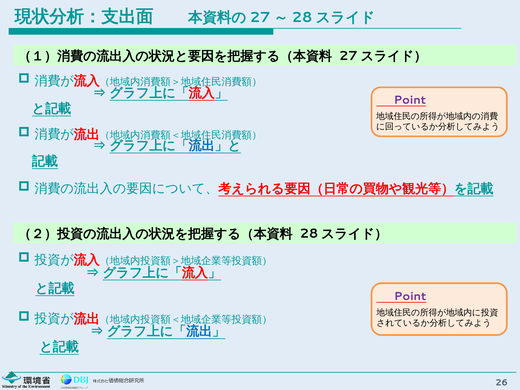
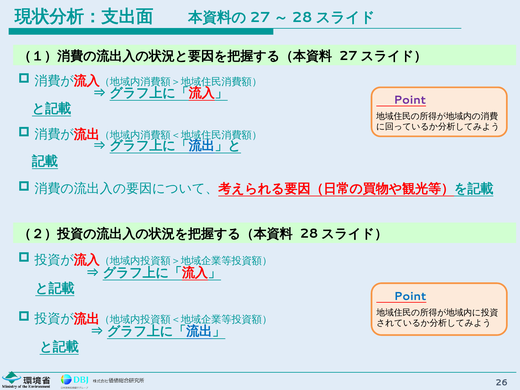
Point colour: purple -> blue (410, 296)
